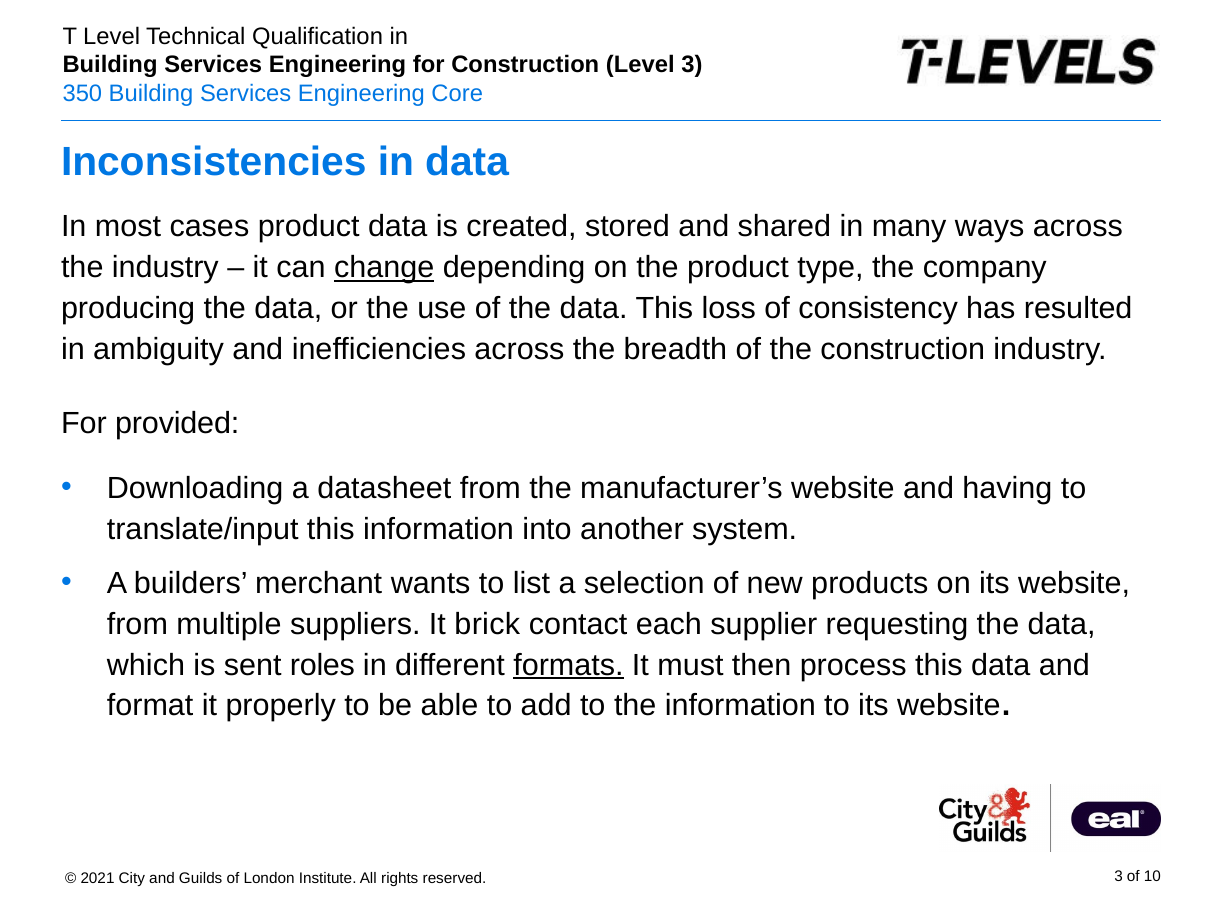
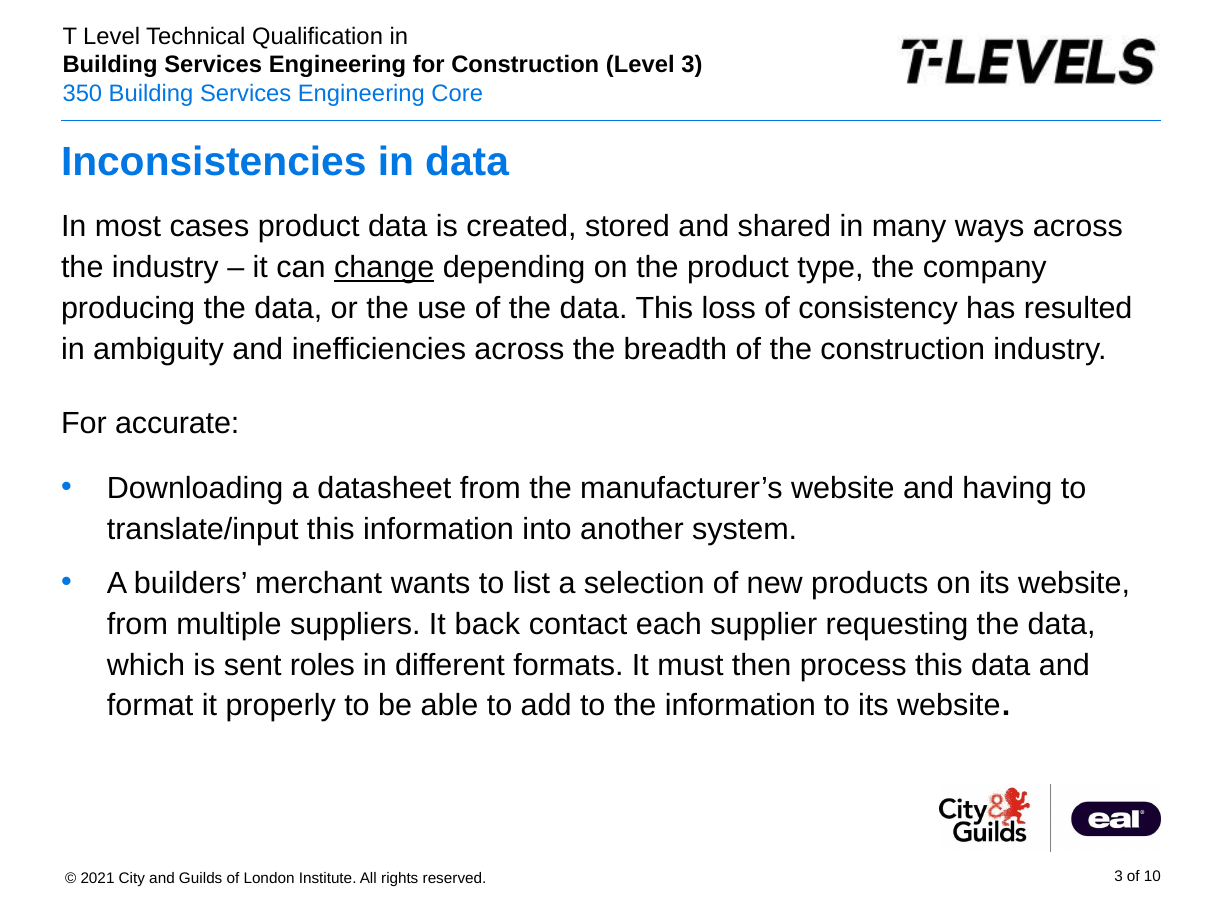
provided: provided -> accurate (177, 424)
brick: brick -> back (487, 624)
formats underline: present -> none (568, 665)
